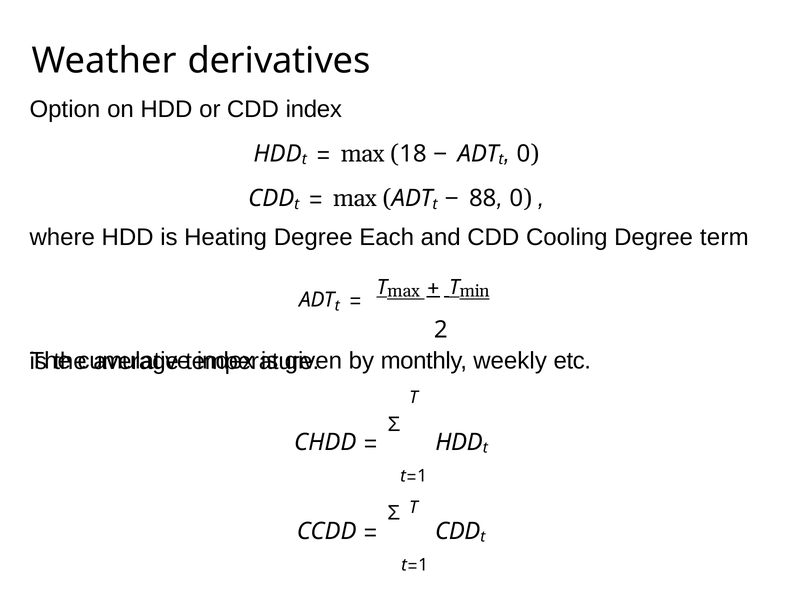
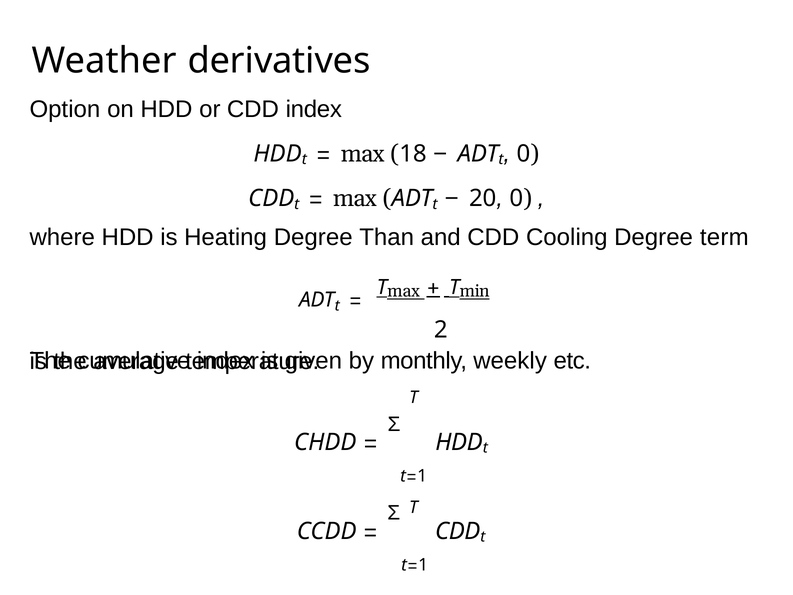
88: 88 -> 20 (483, 199)
Each: Each -> Than (387, 237)
